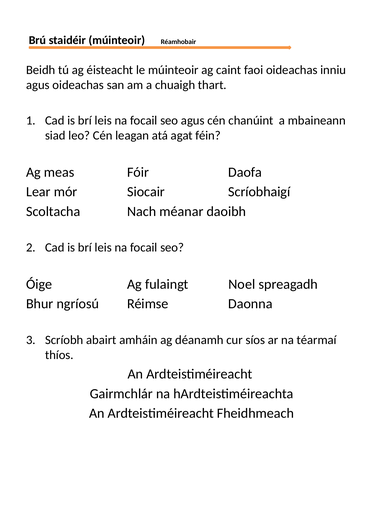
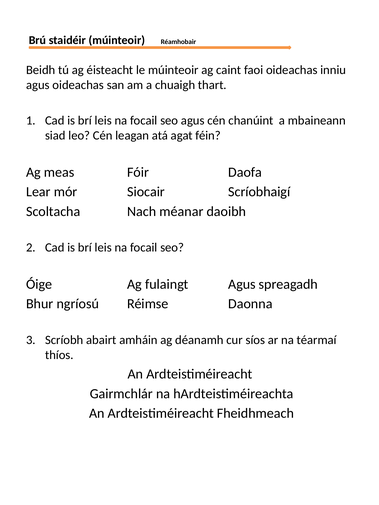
fulaingt Noel: Noel -> Agus (242, 284)
